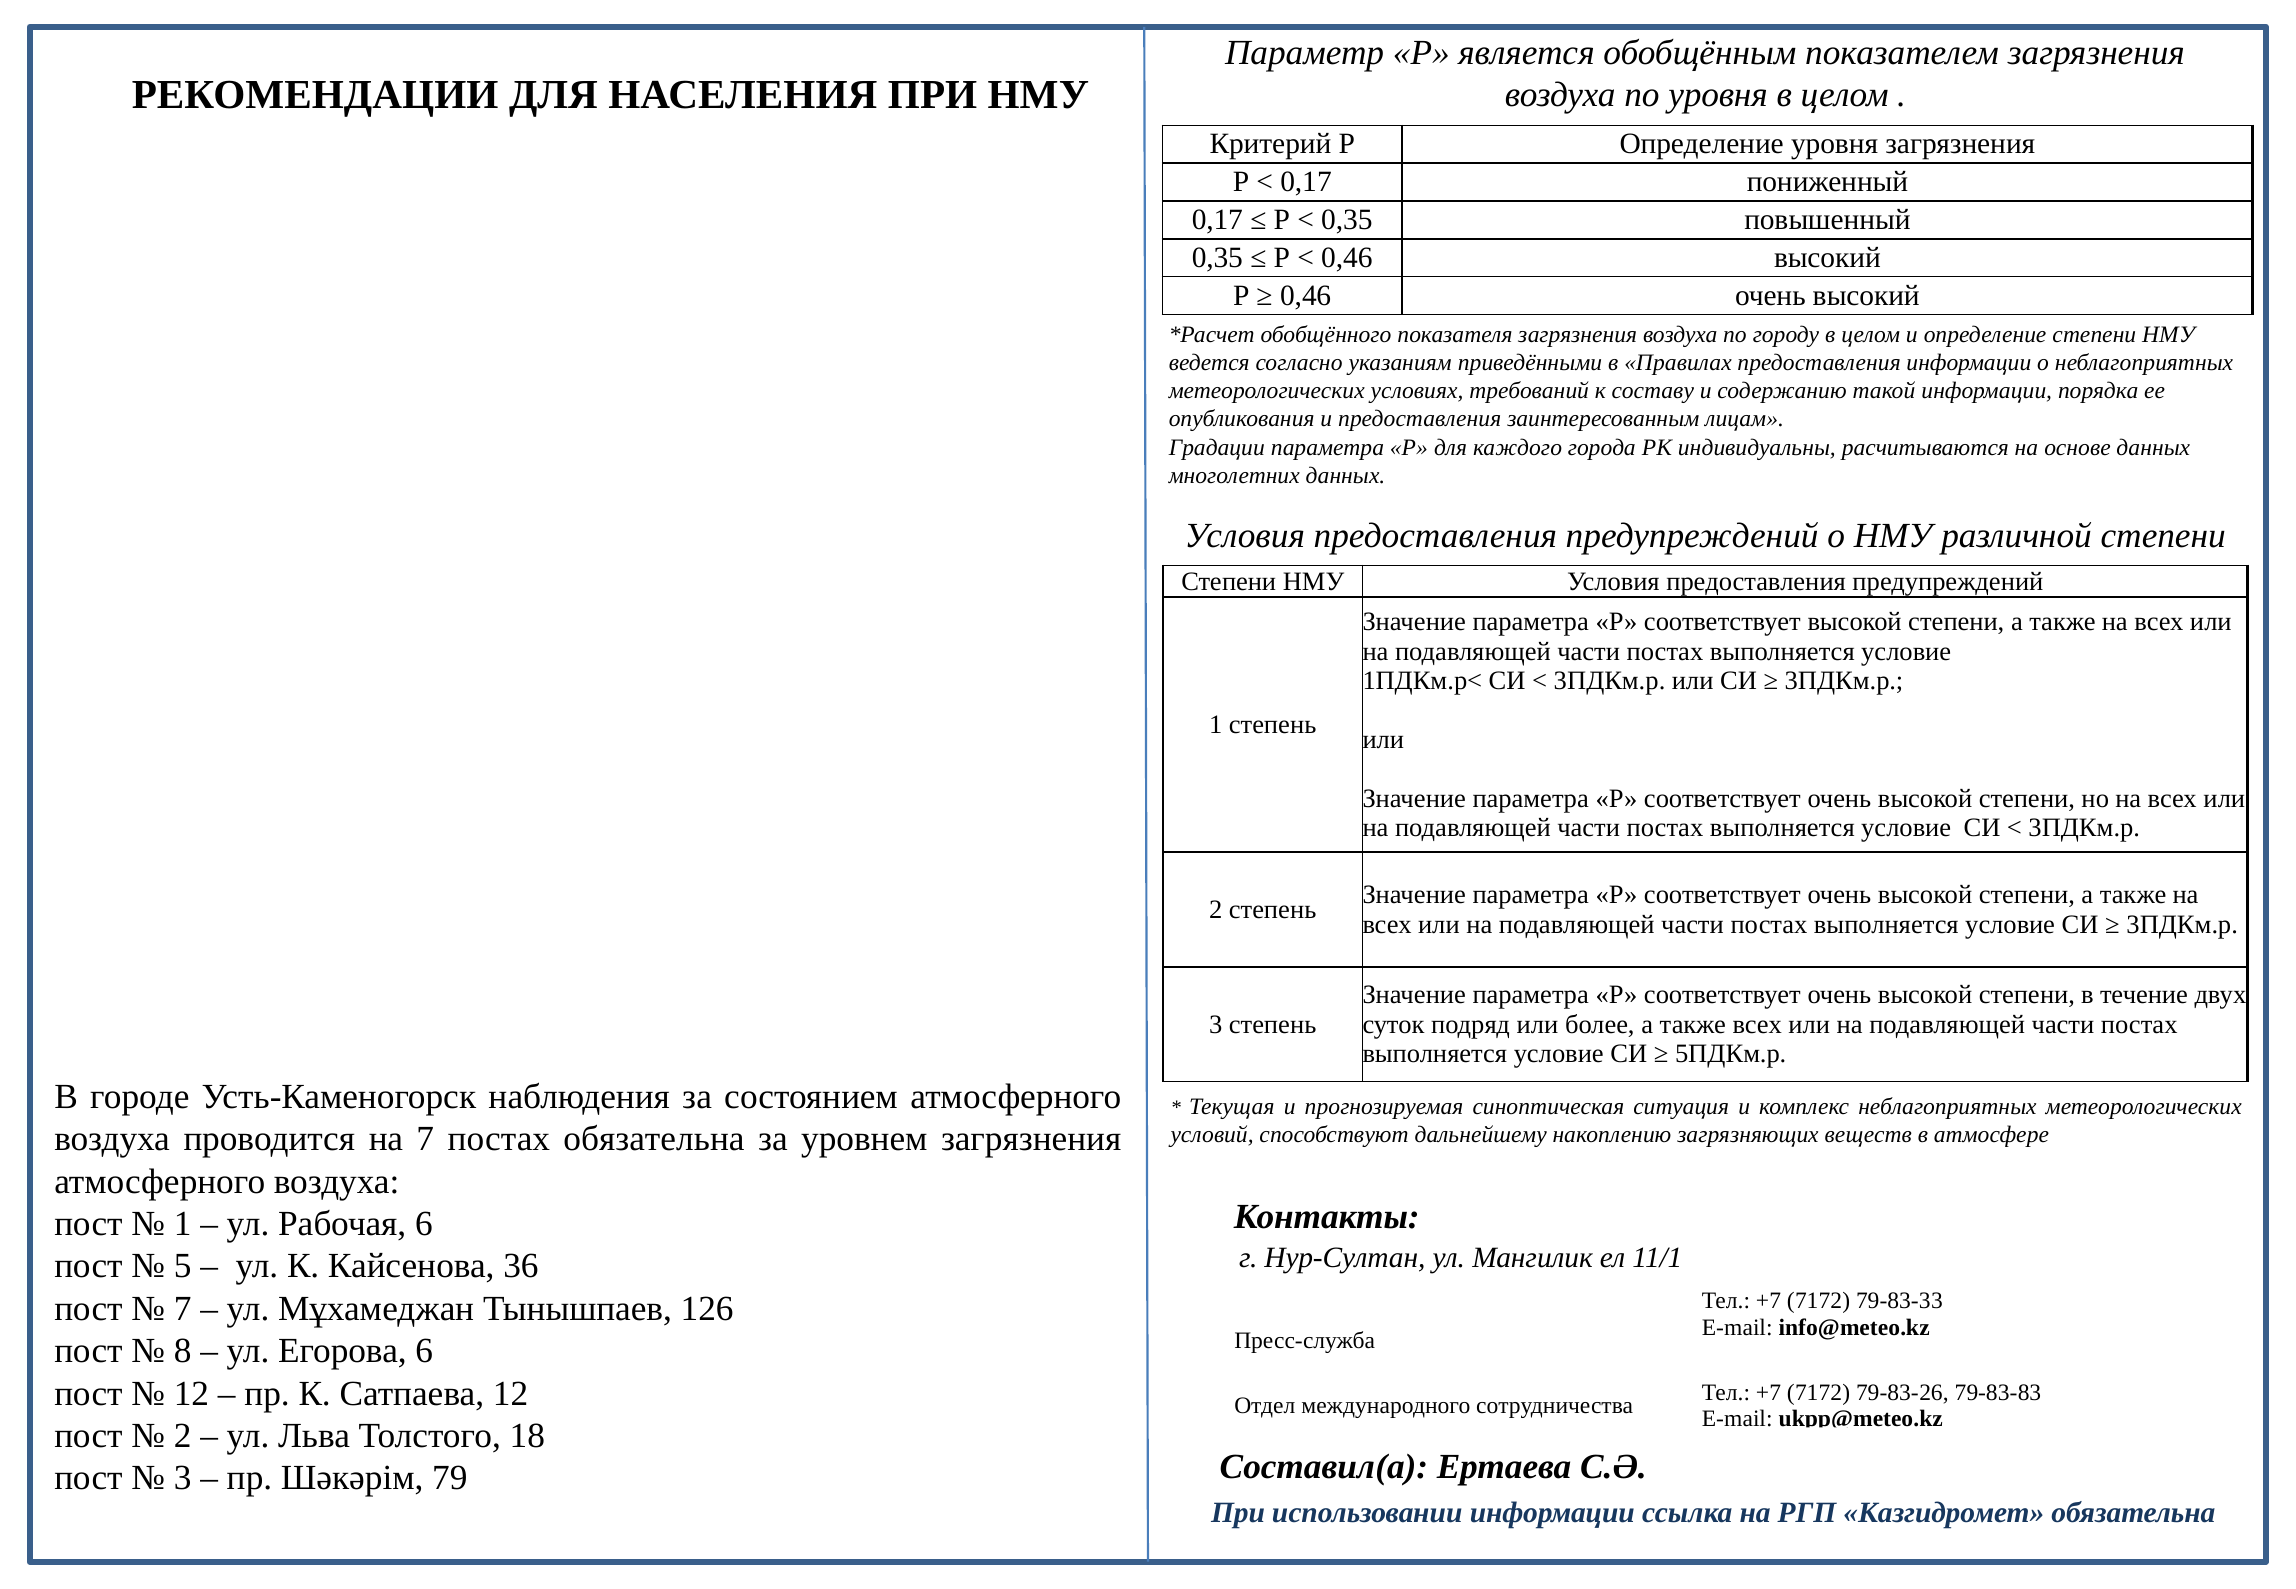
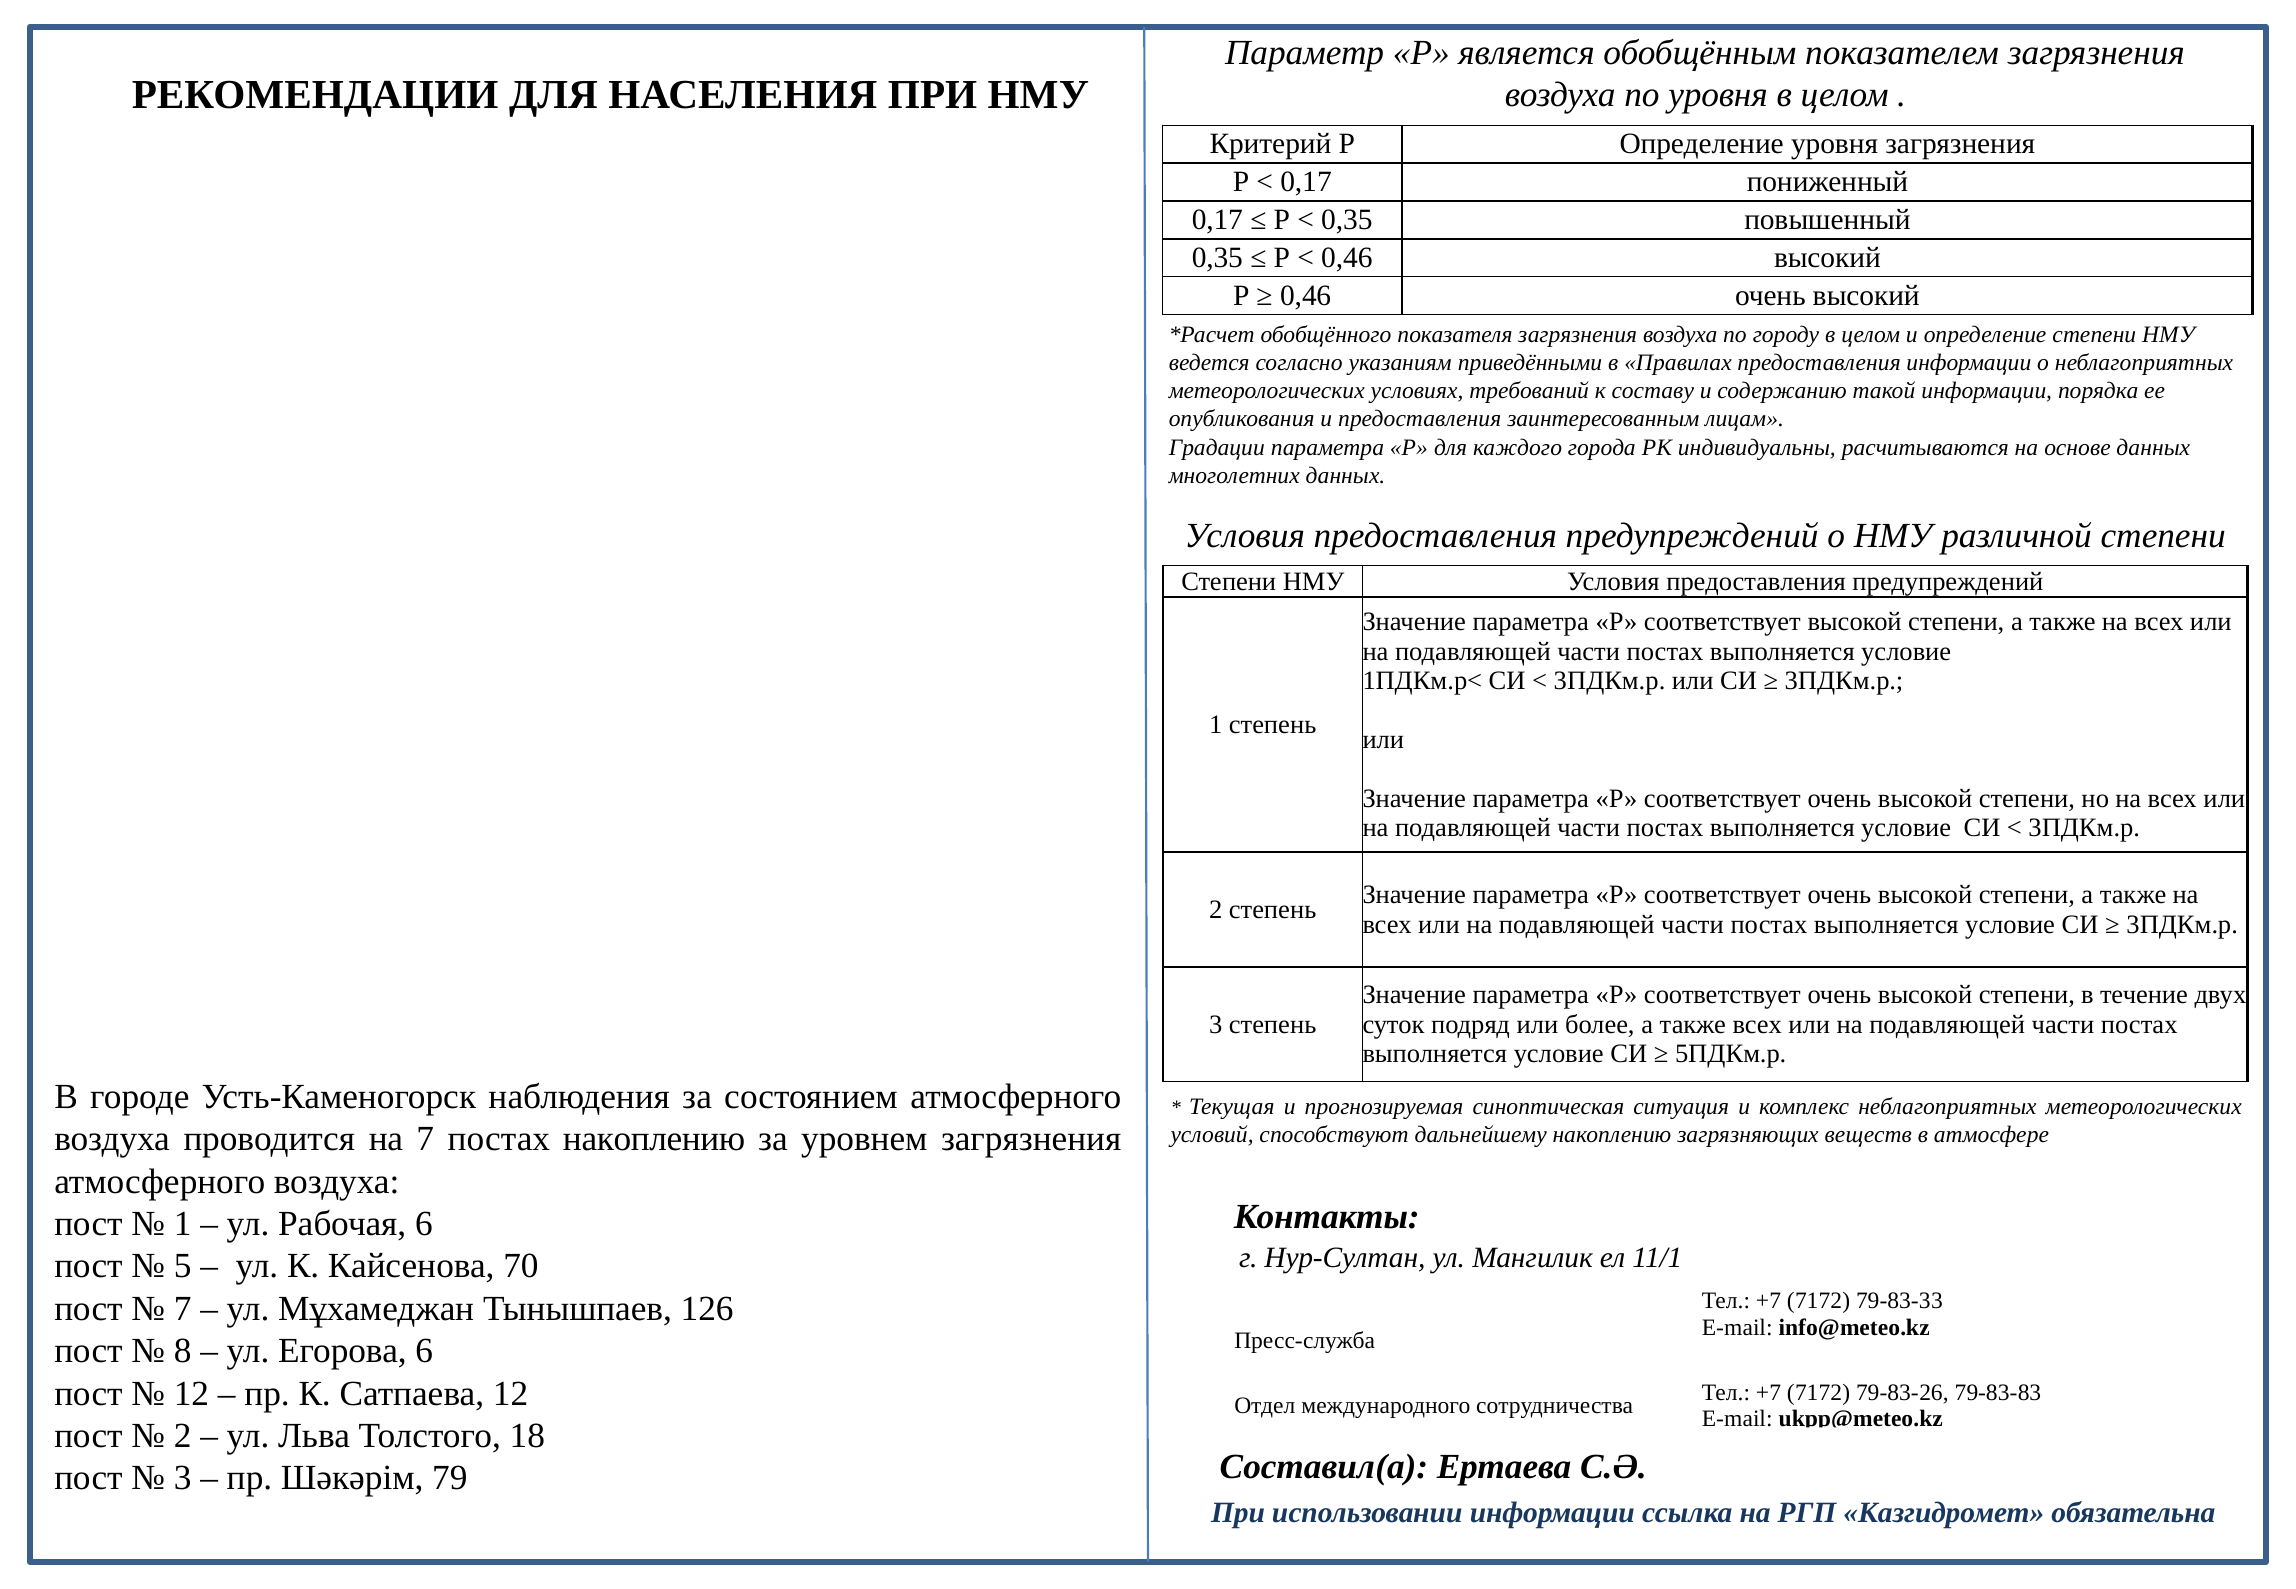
постах обязательна: обязательна -> накоплению (654, 1140)
36: 36 -> 70 (521, 1267)
